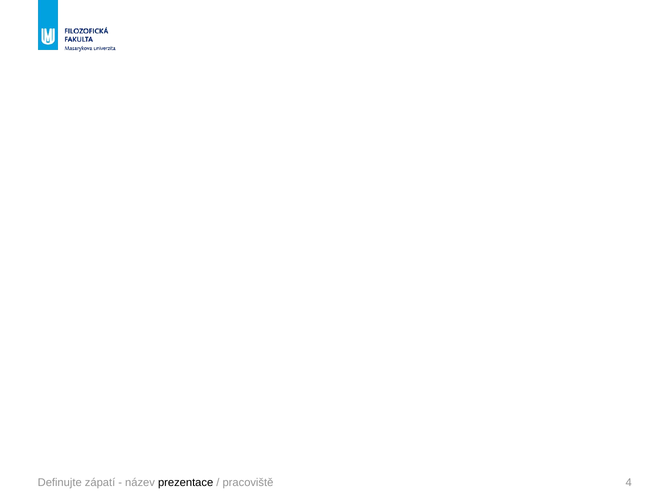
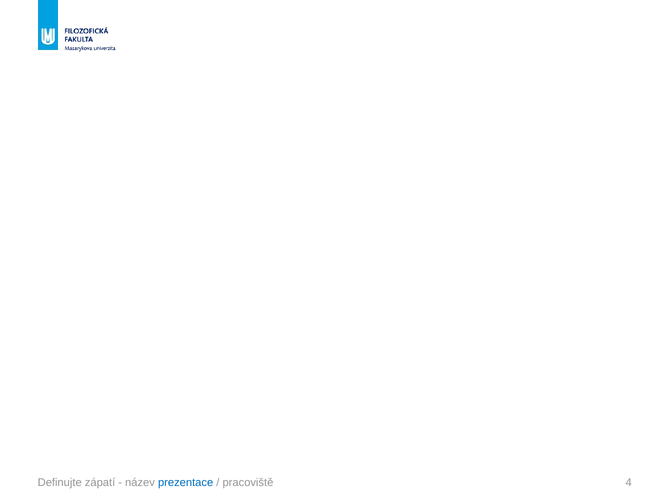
prezentace colour: black -> blue (186, 483)
